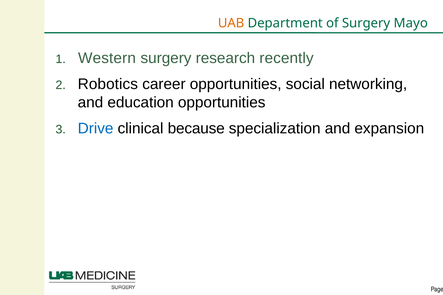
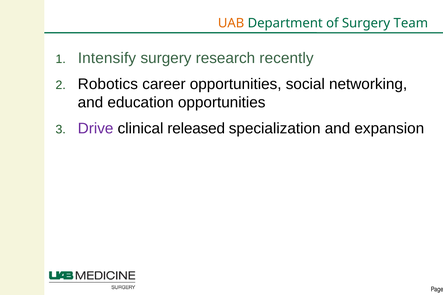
Mayo: Mayo -> Team (411, 23)
Western: Western -> Intensify (107, 58)
Drive colour: blue -> purple (96, 129)
because: because -> released (196, 129)
